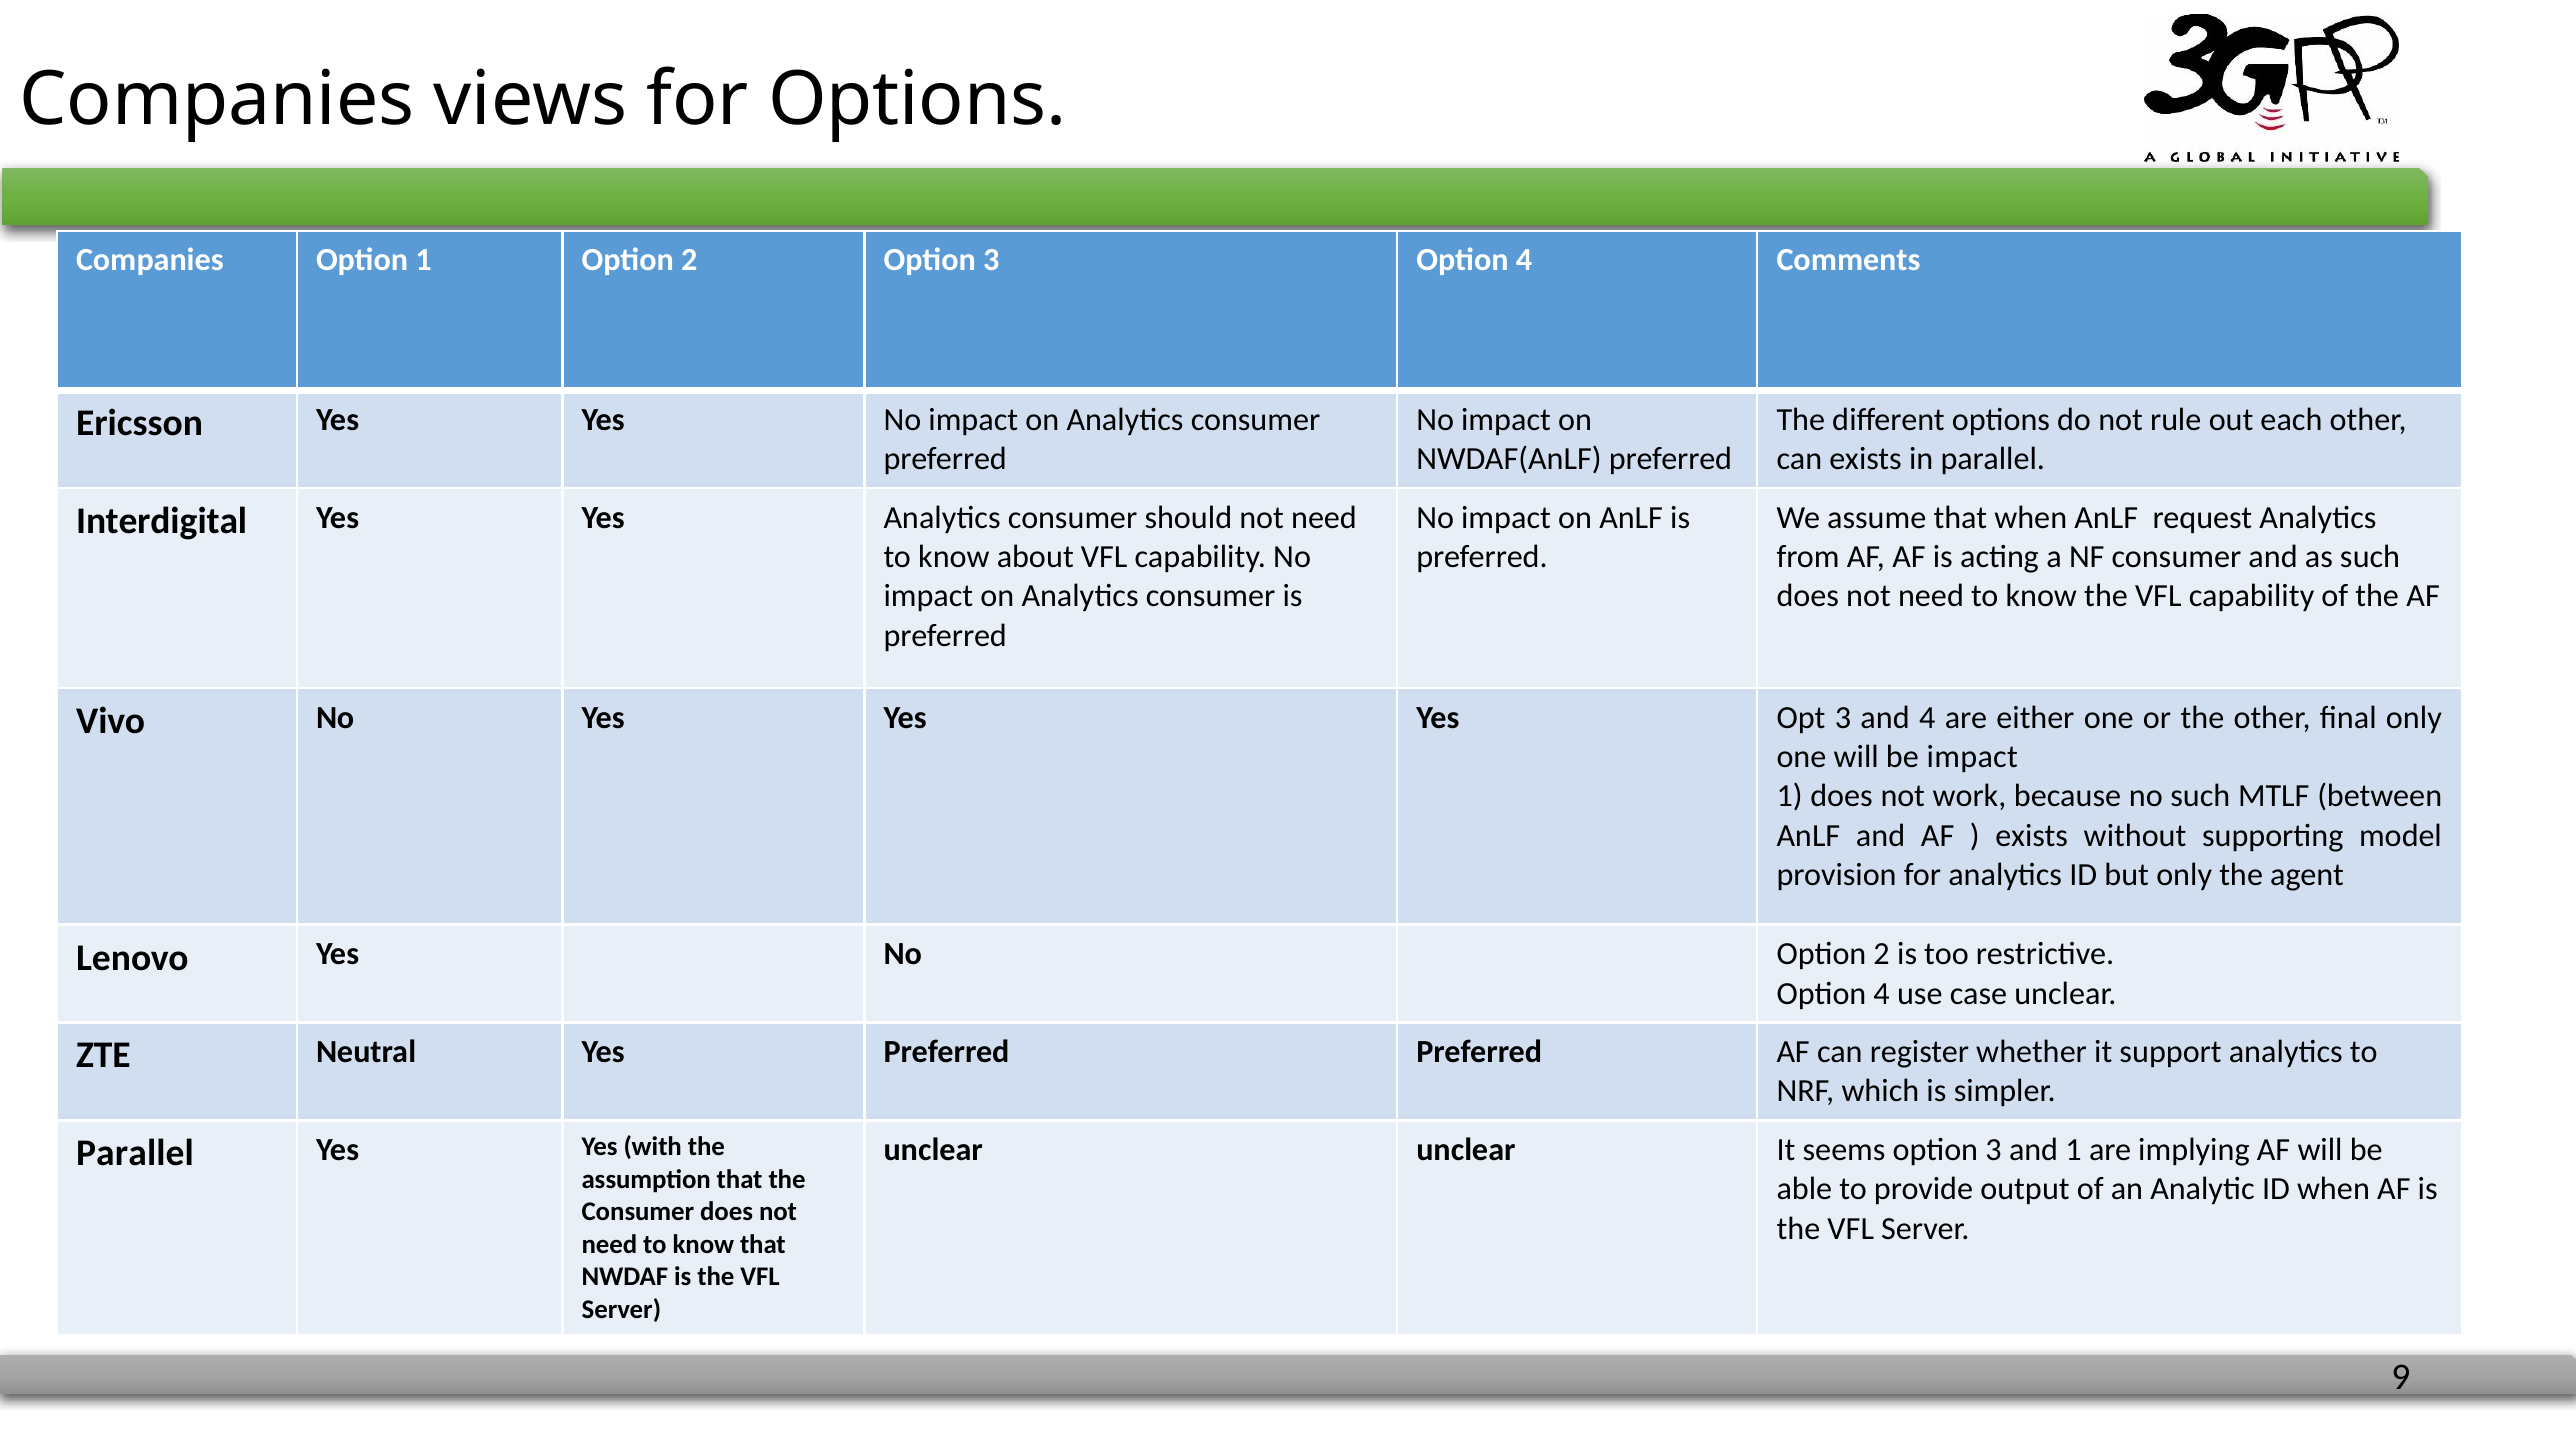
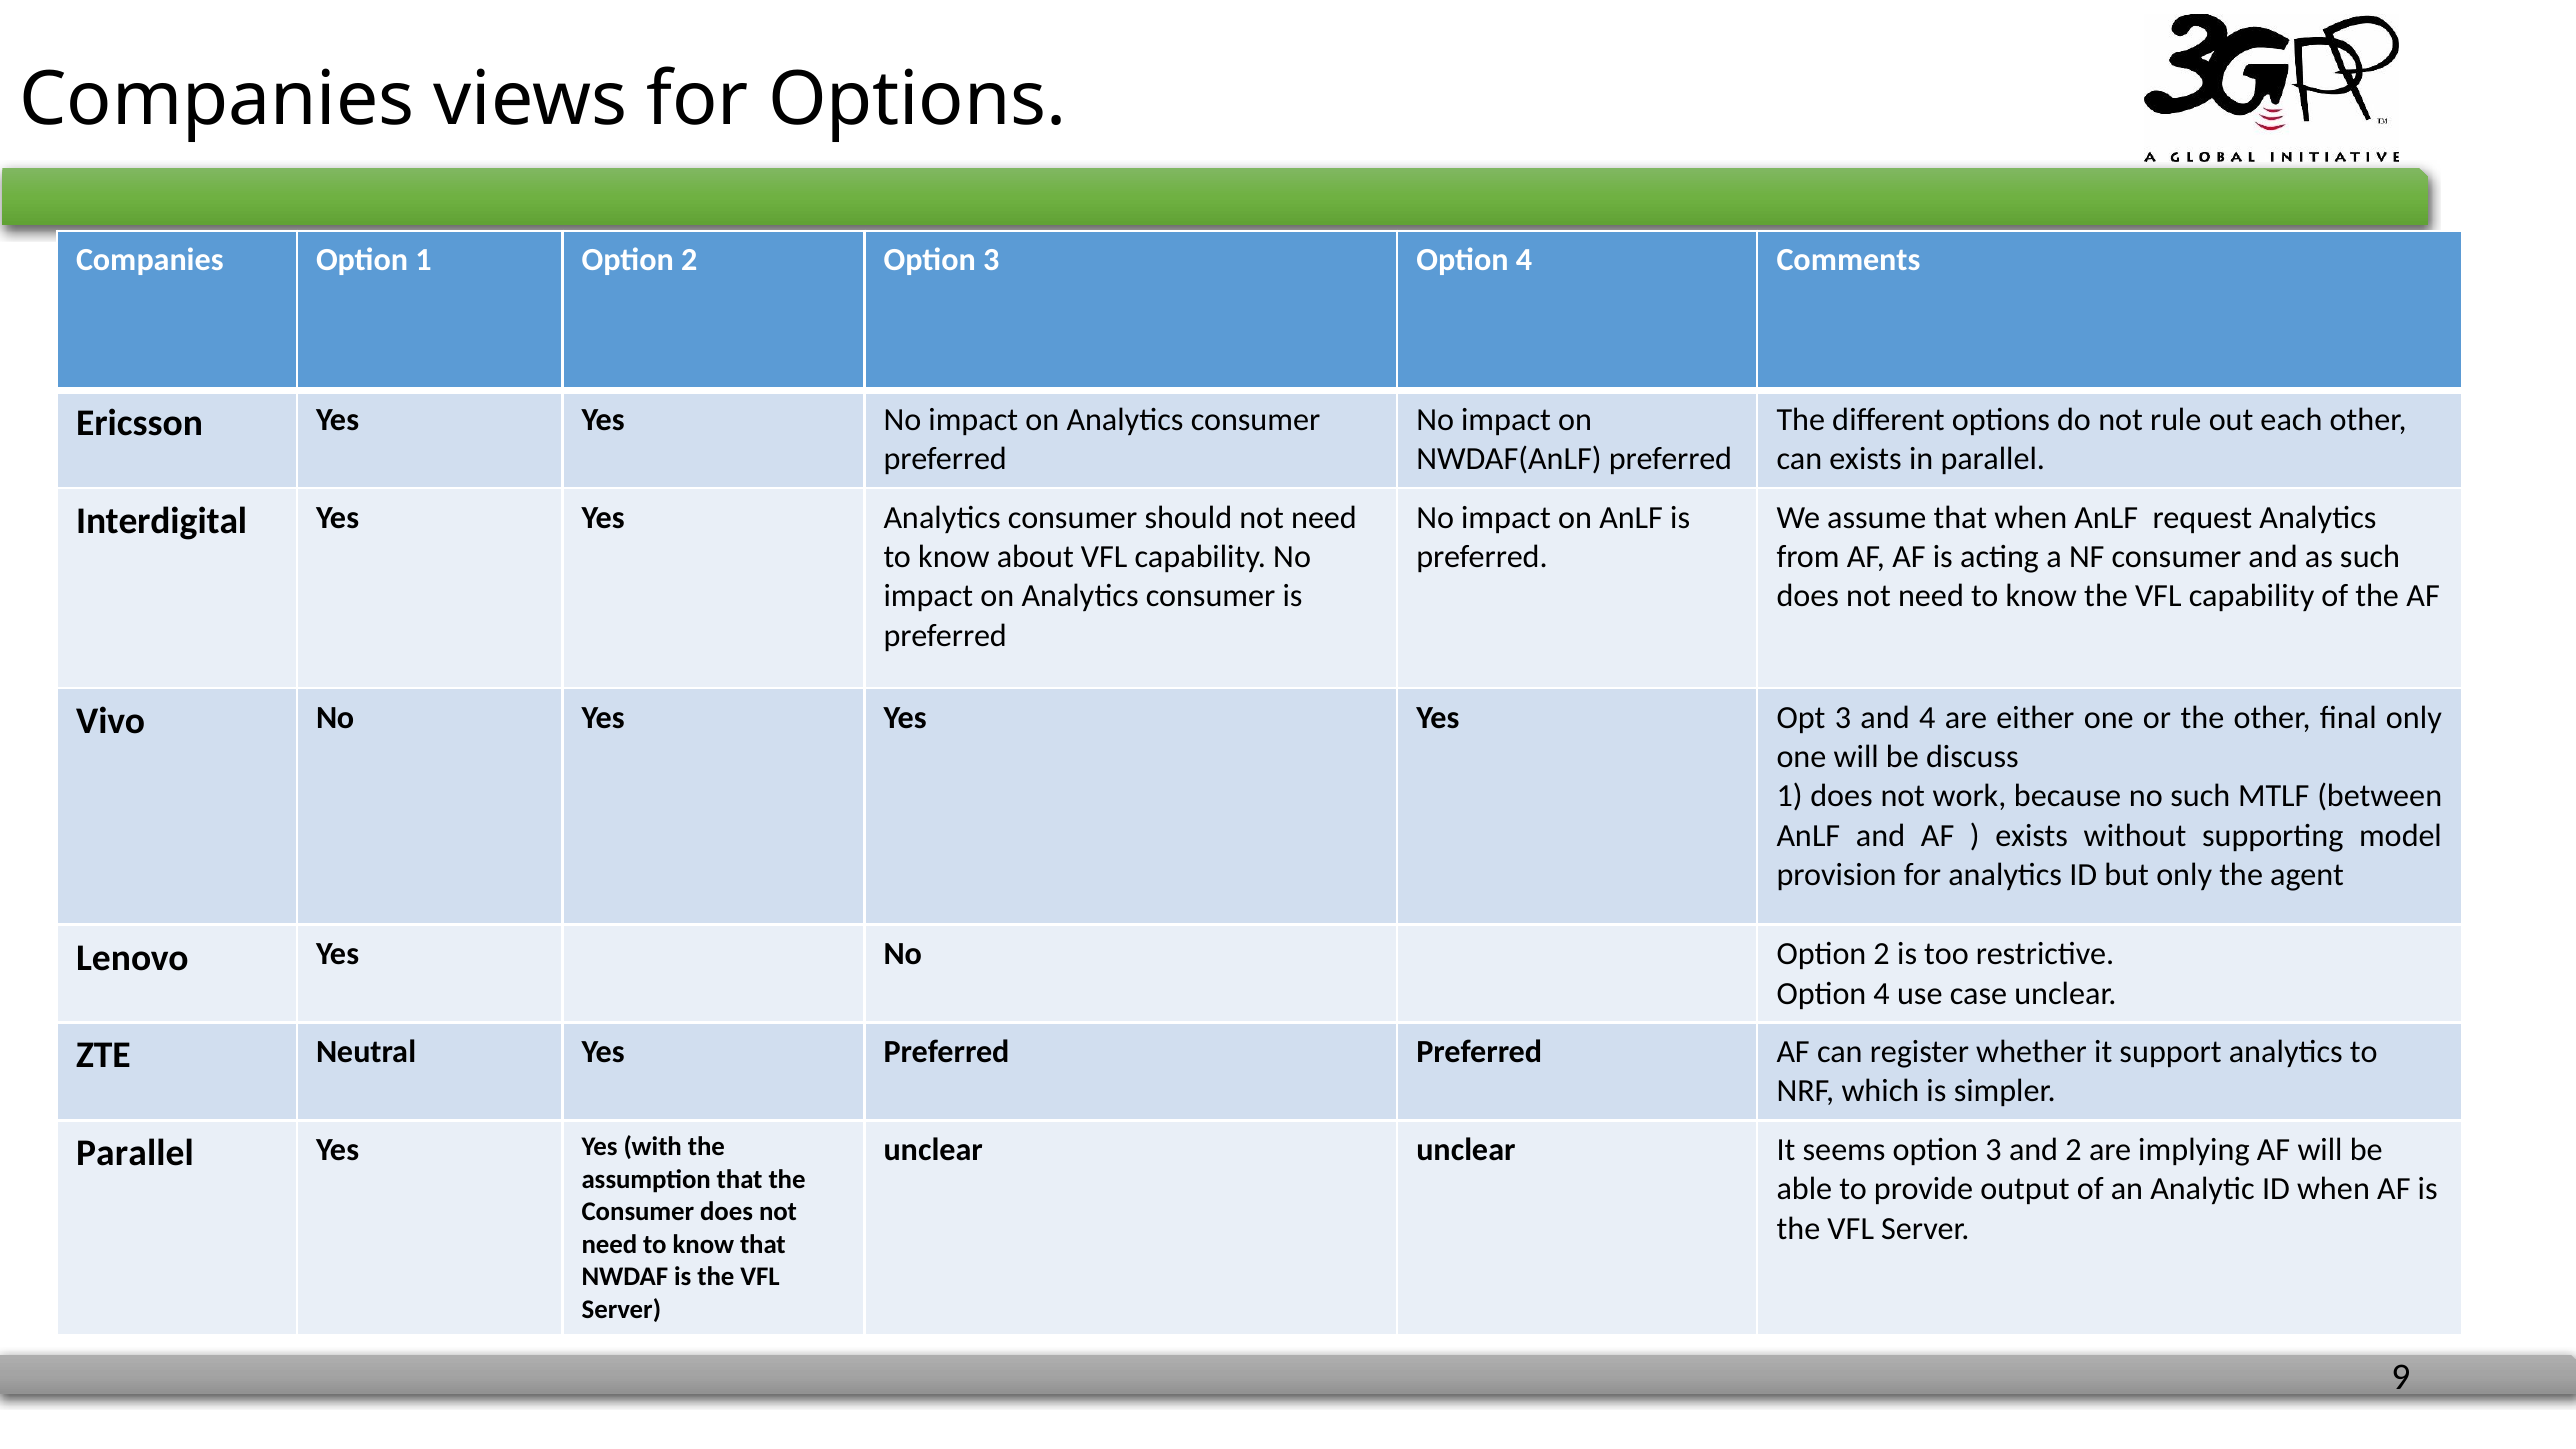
be impact: impact -> discuss (1972, 757)
and 1: 1 -> 2 (2073, 1150)
